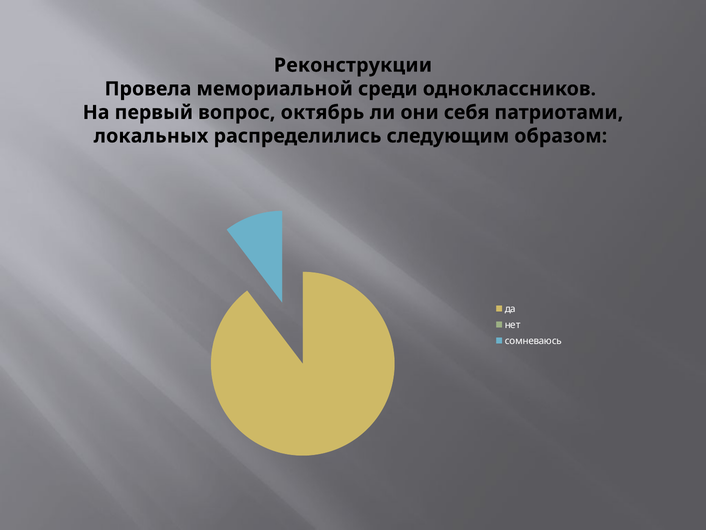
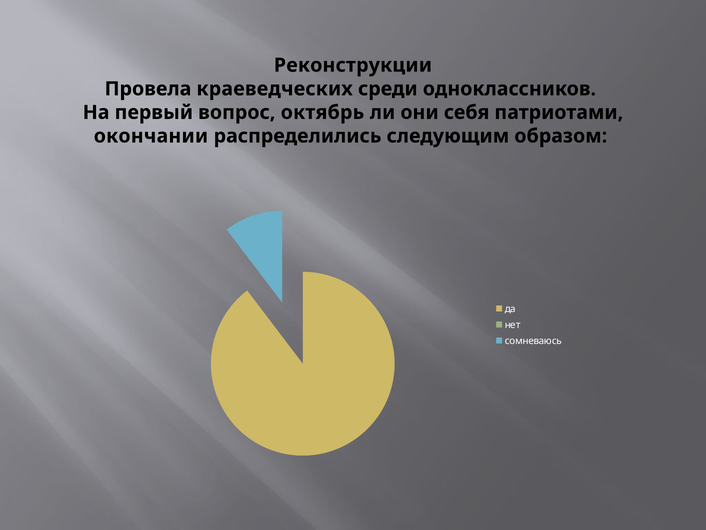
мемориальной: мемориальной -> краеведческих (275, 89)
локальных: локальных -> окончании (151, 136)
